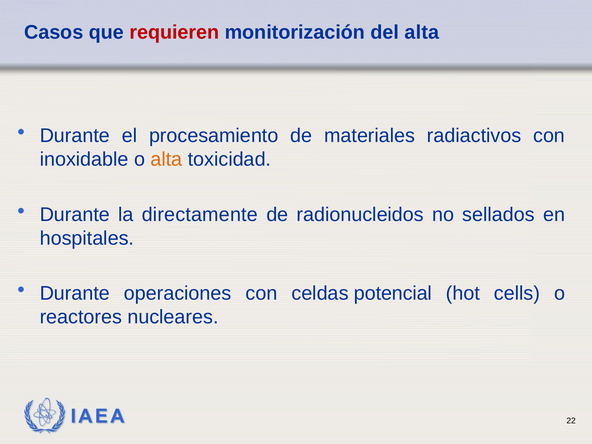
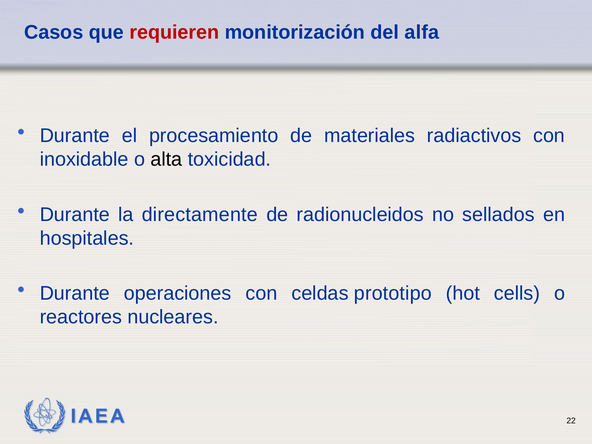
del alta: alta -> alfa (422, 32)
alta colour: orange -> black (166, 159)
potencial: potencial -> prototipo (393, 293)
